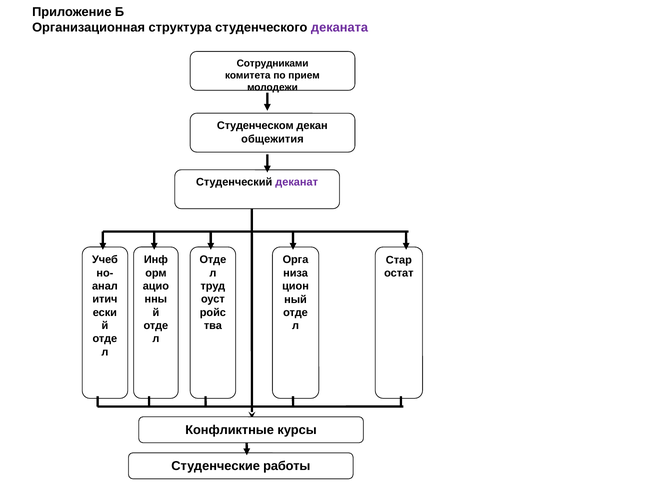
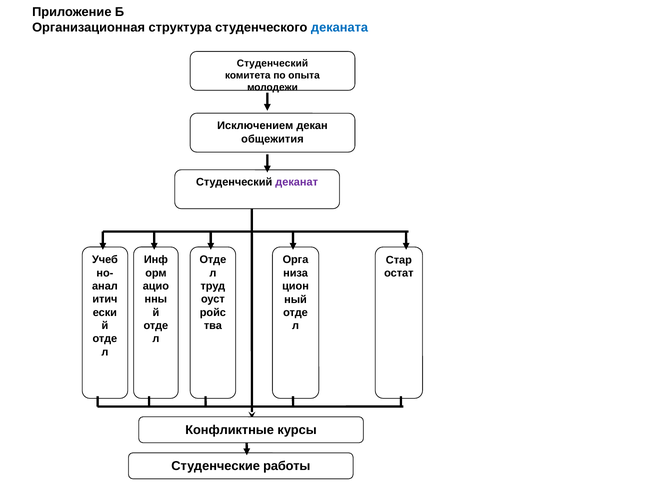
деканата colour: purple -> blue (340, 27)
Сотрудниками: Сотрудниками -> Студенческий (272, 63)
прием: прием -> опыта (304, 75)
Студенческом: Студенческом -> Исключением (255, 126)
